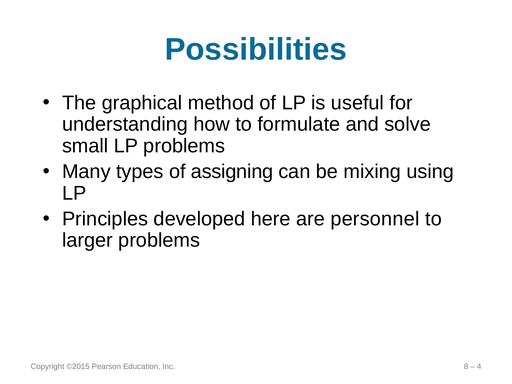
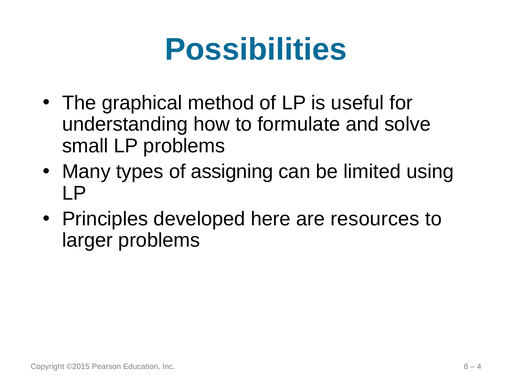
mixing: mixing -> limited (372, 172)
personnel: personnel -> resources (375, 219)
